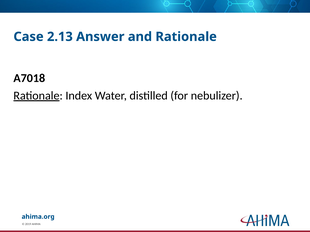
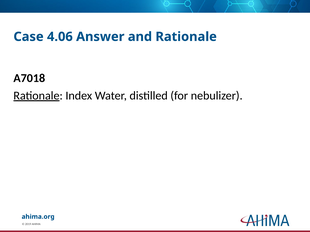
2.13: 2.13 -> 4.06 (60, 37)
